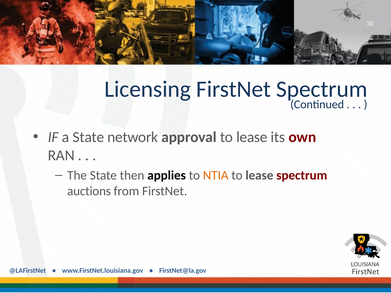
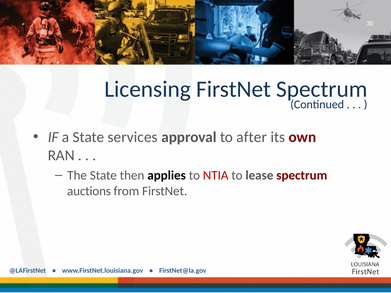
network: network -> services (133, 137)
approval to lease: lease -> after (252, 137)
NTIA colour: orange -> red (216, 176)
